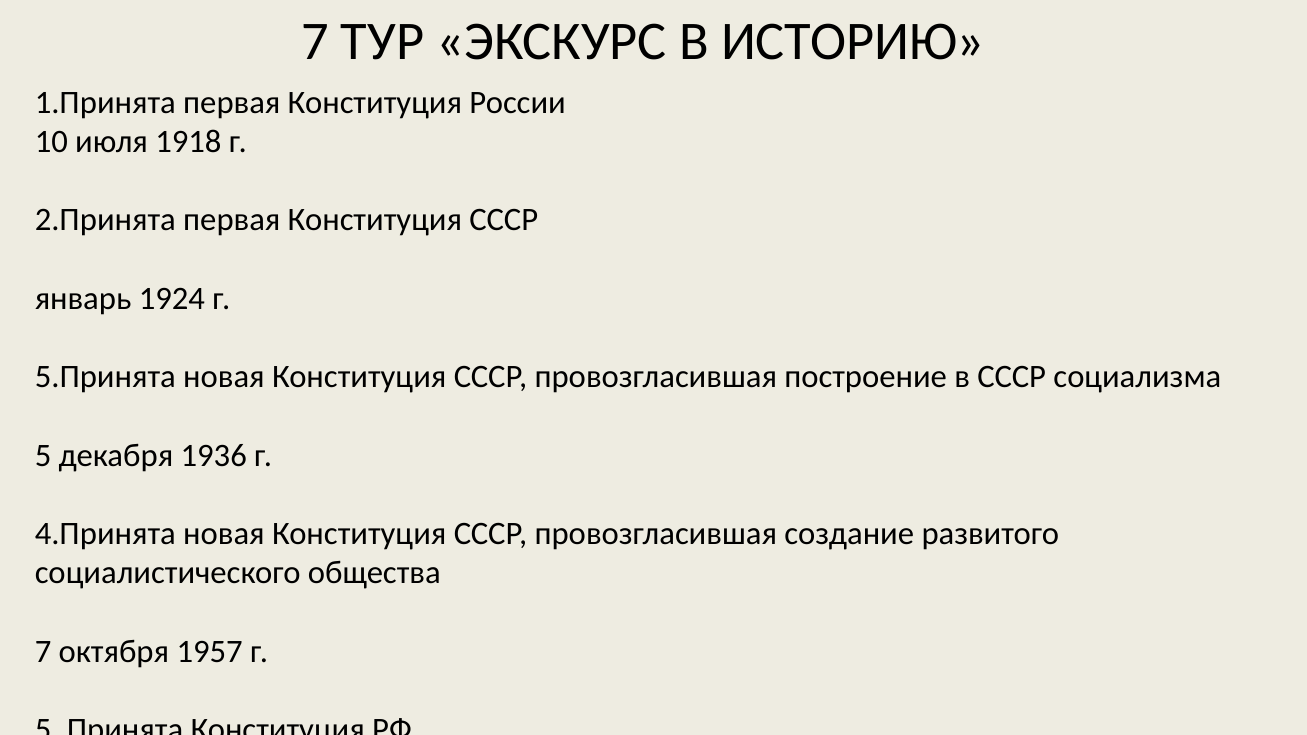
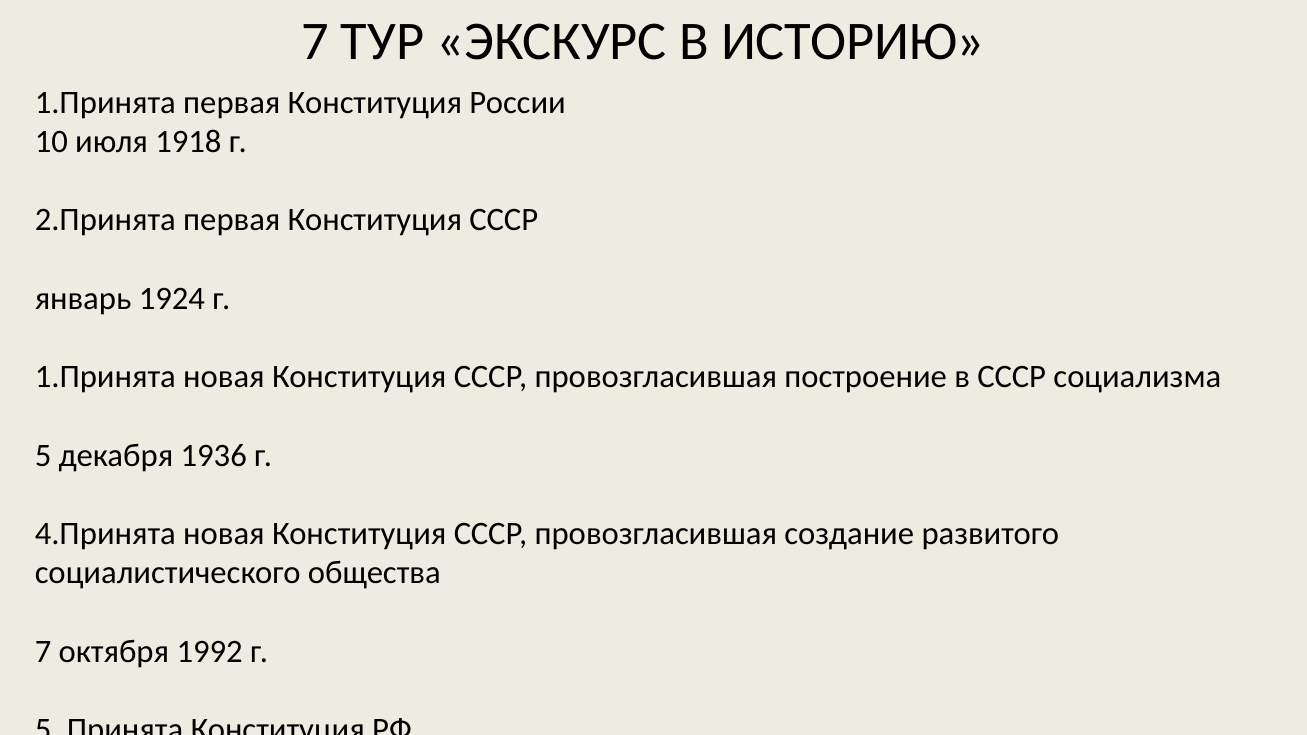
5.Принята: 5.Принята -> 1.Принята (105, 377)
1957: 1957 -> 1992 (210, 651)
